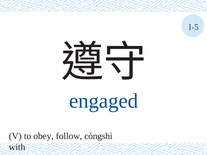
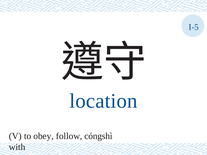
engaged: engaged -> location (103, 101)
